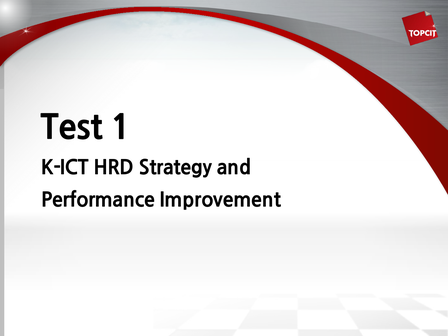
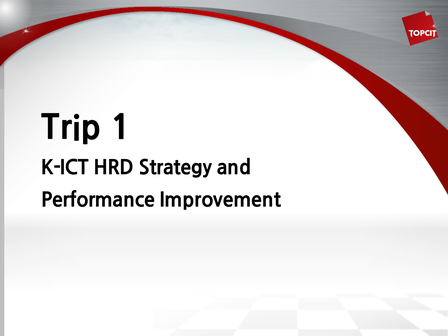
Test: Test -> Trip (71, 128)
